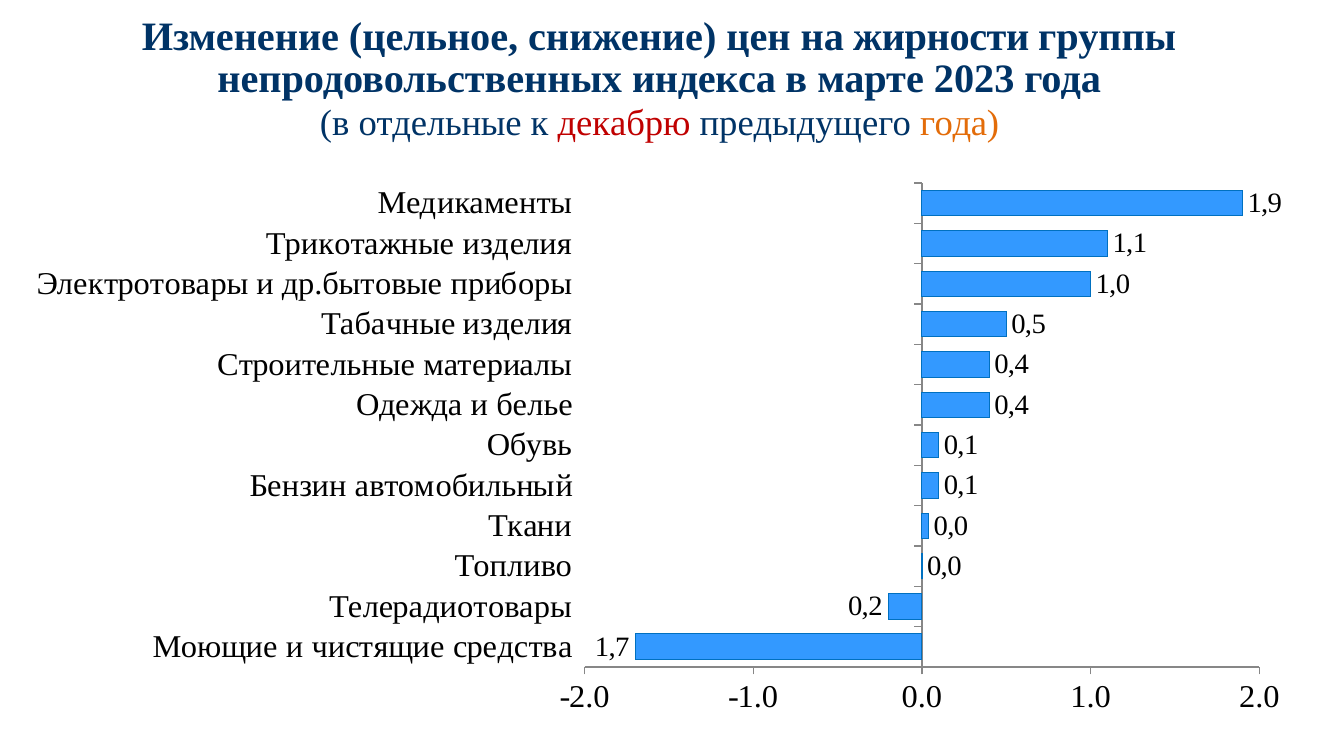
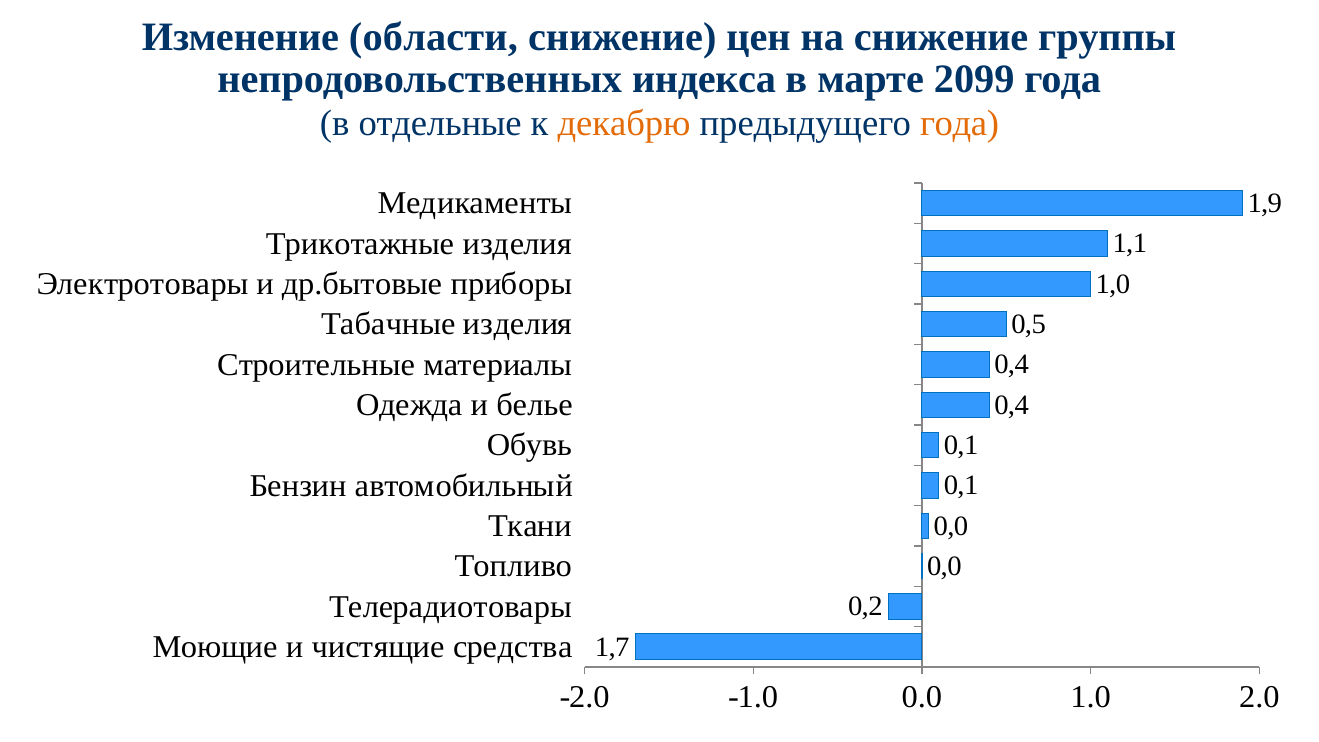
цельное: цельное -> области (433, 37)
на жирности: жирности -> снижение (941, 37)
2023: 2023 -> 2099 (974, 79)
декабрю colour: red -> orange (624, 123)
